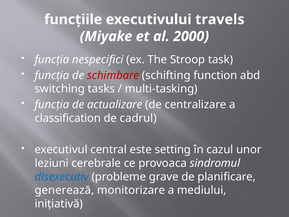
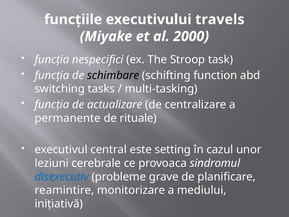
schimbare colour: red -> black (113, 75)
classification: classification -> permanente (68, 118)
cadrul: cadrul -> rituale (138, 118)
generează: generează -> reamintire (64, 190)
